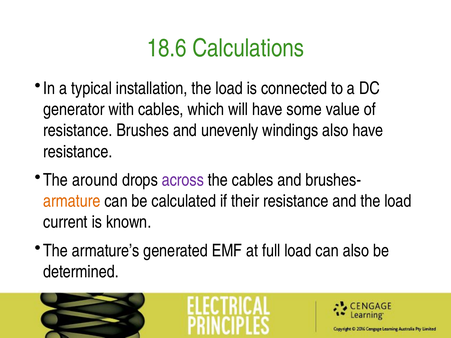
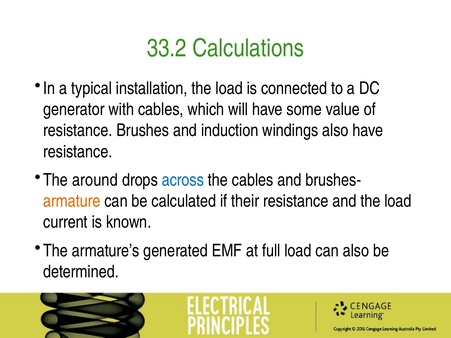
18.6: 18.6 -> 33.2 (167, 48)
unevenly: unevenly -> induction (230, 131)
across colour: purple -> blue (183, 180)
